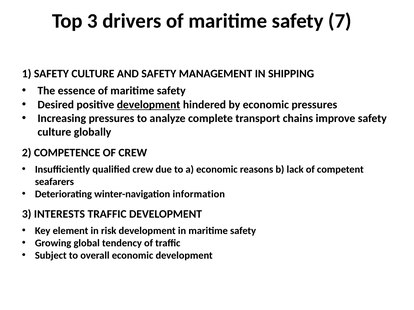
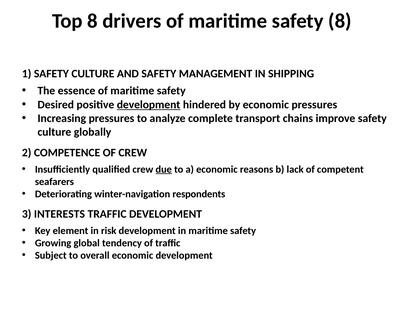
Top 3: 3 -> 8 (93, 21)
safety 7: 7 -> 8 (340, 21)
due underline: none -> present (164, 170)
information: information -> respondents (199, 194)
